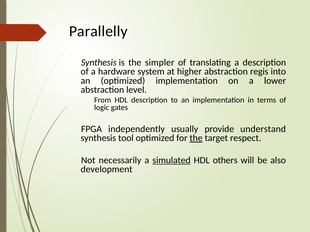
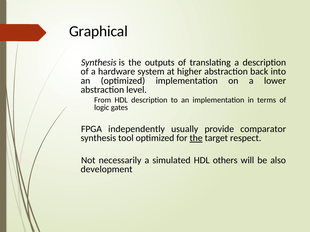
Parallelly: Parallelly -> Graphical (98, 31)
simpler: simpler -> outputs (160, 63)
regis: regis -> back (259, 72)
understand: understand -> comparator (263, 129)
simulated underline: present -> none (171, 160)
